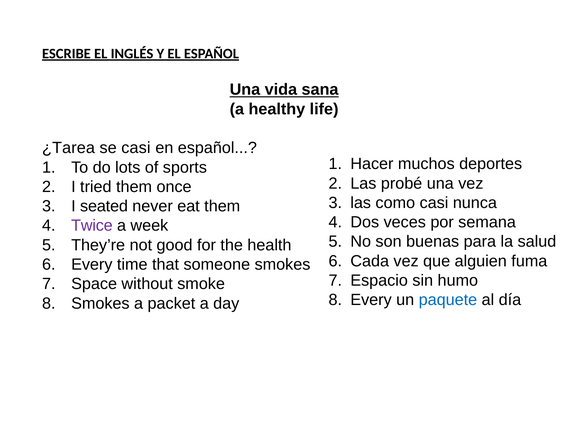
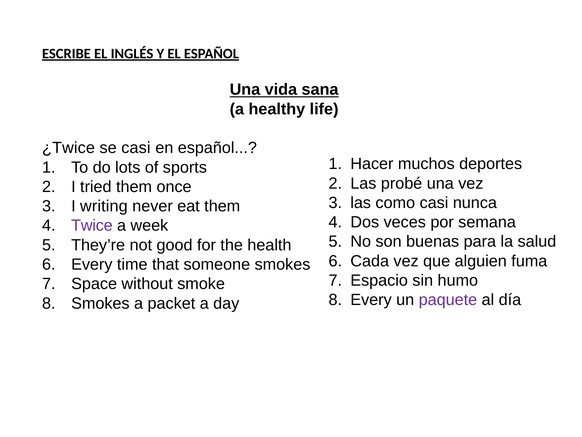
¿Tarea: ¿Tarea -> ¿Twice (68, 148)
seated: seated -> writing (104, 206)
paquete colour: blue -> purple (448, 300)
